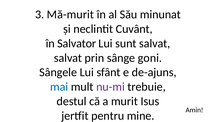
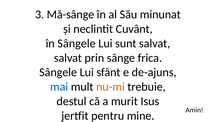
Mă-murit: Mă-murit -> Mă-sânge (71, 14)
în Salvator: Salvator -> Sângele (77, 43)
goni: goni -> frica (150, 58)
nu-mi colour: purple -> orange (110, 86)
